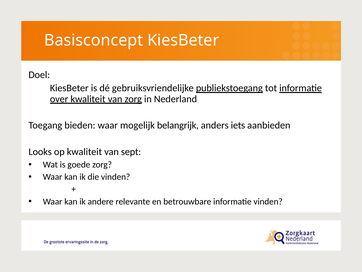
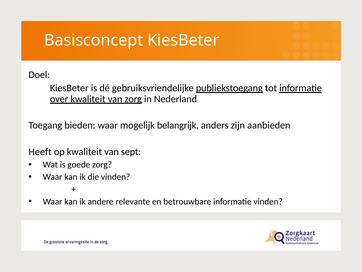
iets: iets -> zijn (238, 125)
Looks: Looks -> Heeft (40, 151)
